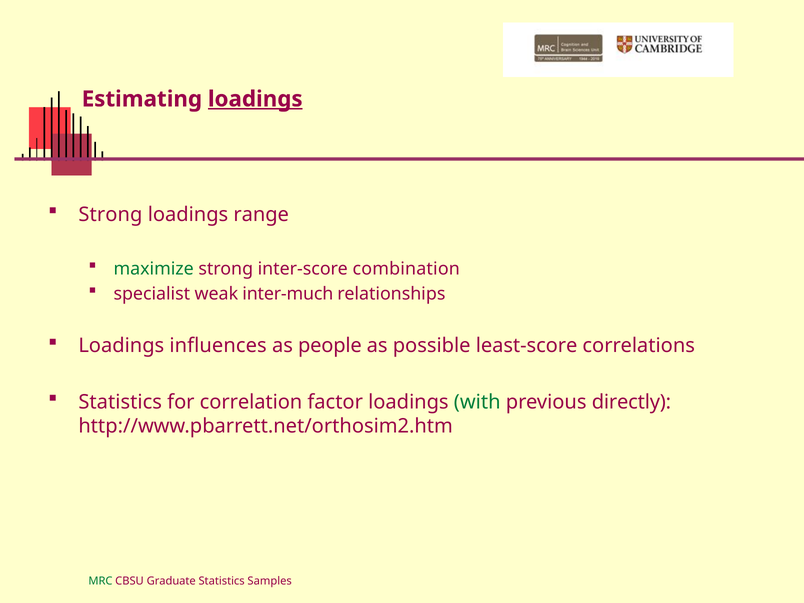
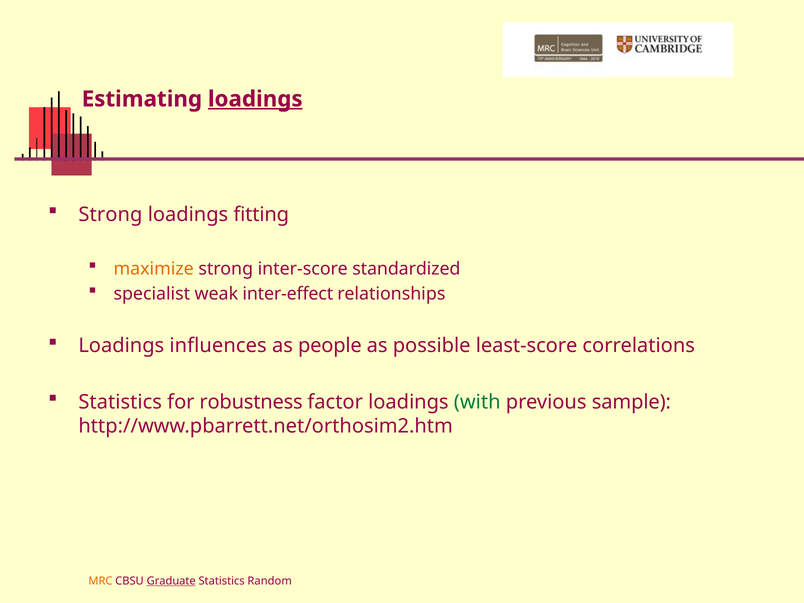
range: range -> fitting (261, 214)
maximize colour: green -> orange (154, 269)
combination: combination -> standardized (406, 269)
inter-much: inter-much -> inter-effect (288, 294)
correlation: correlation -> robustness (251, 402)
directly: directly -> sample (631, 402)
MRC colour: green -> orange (100, 581)
Graduate underline: none -> present (171, 581)
Samples: Samples -> Random (270, 581)
